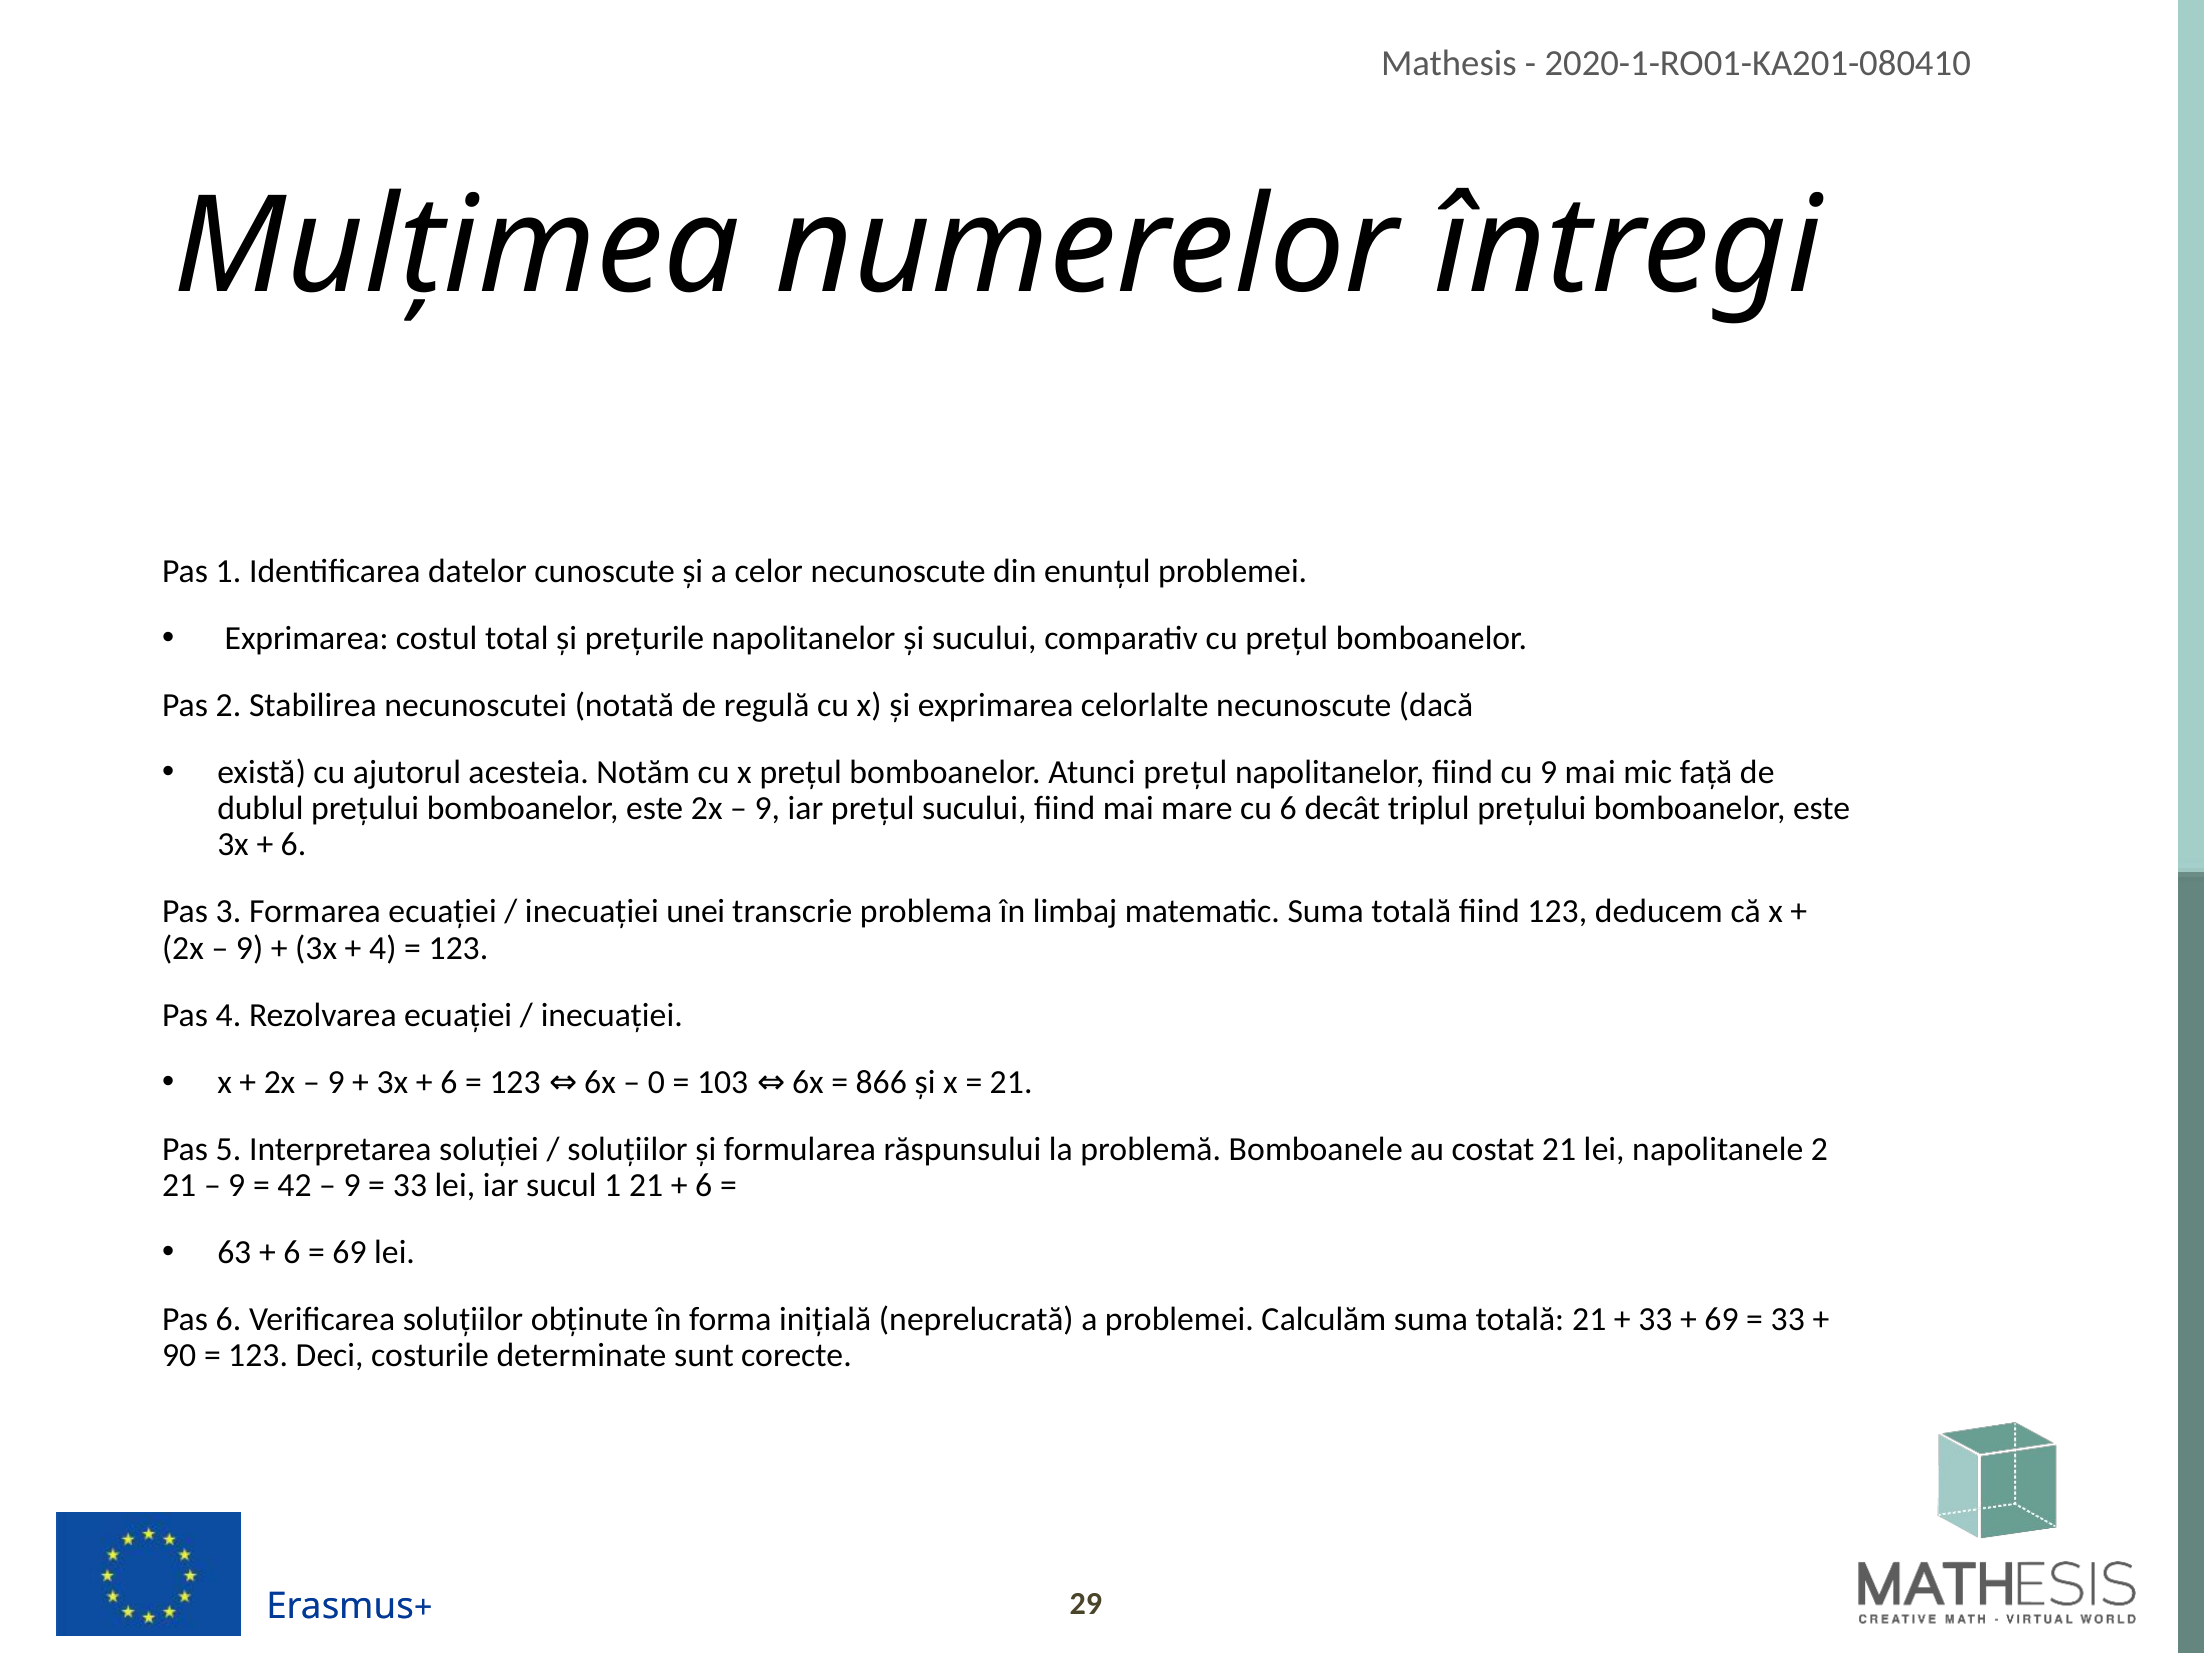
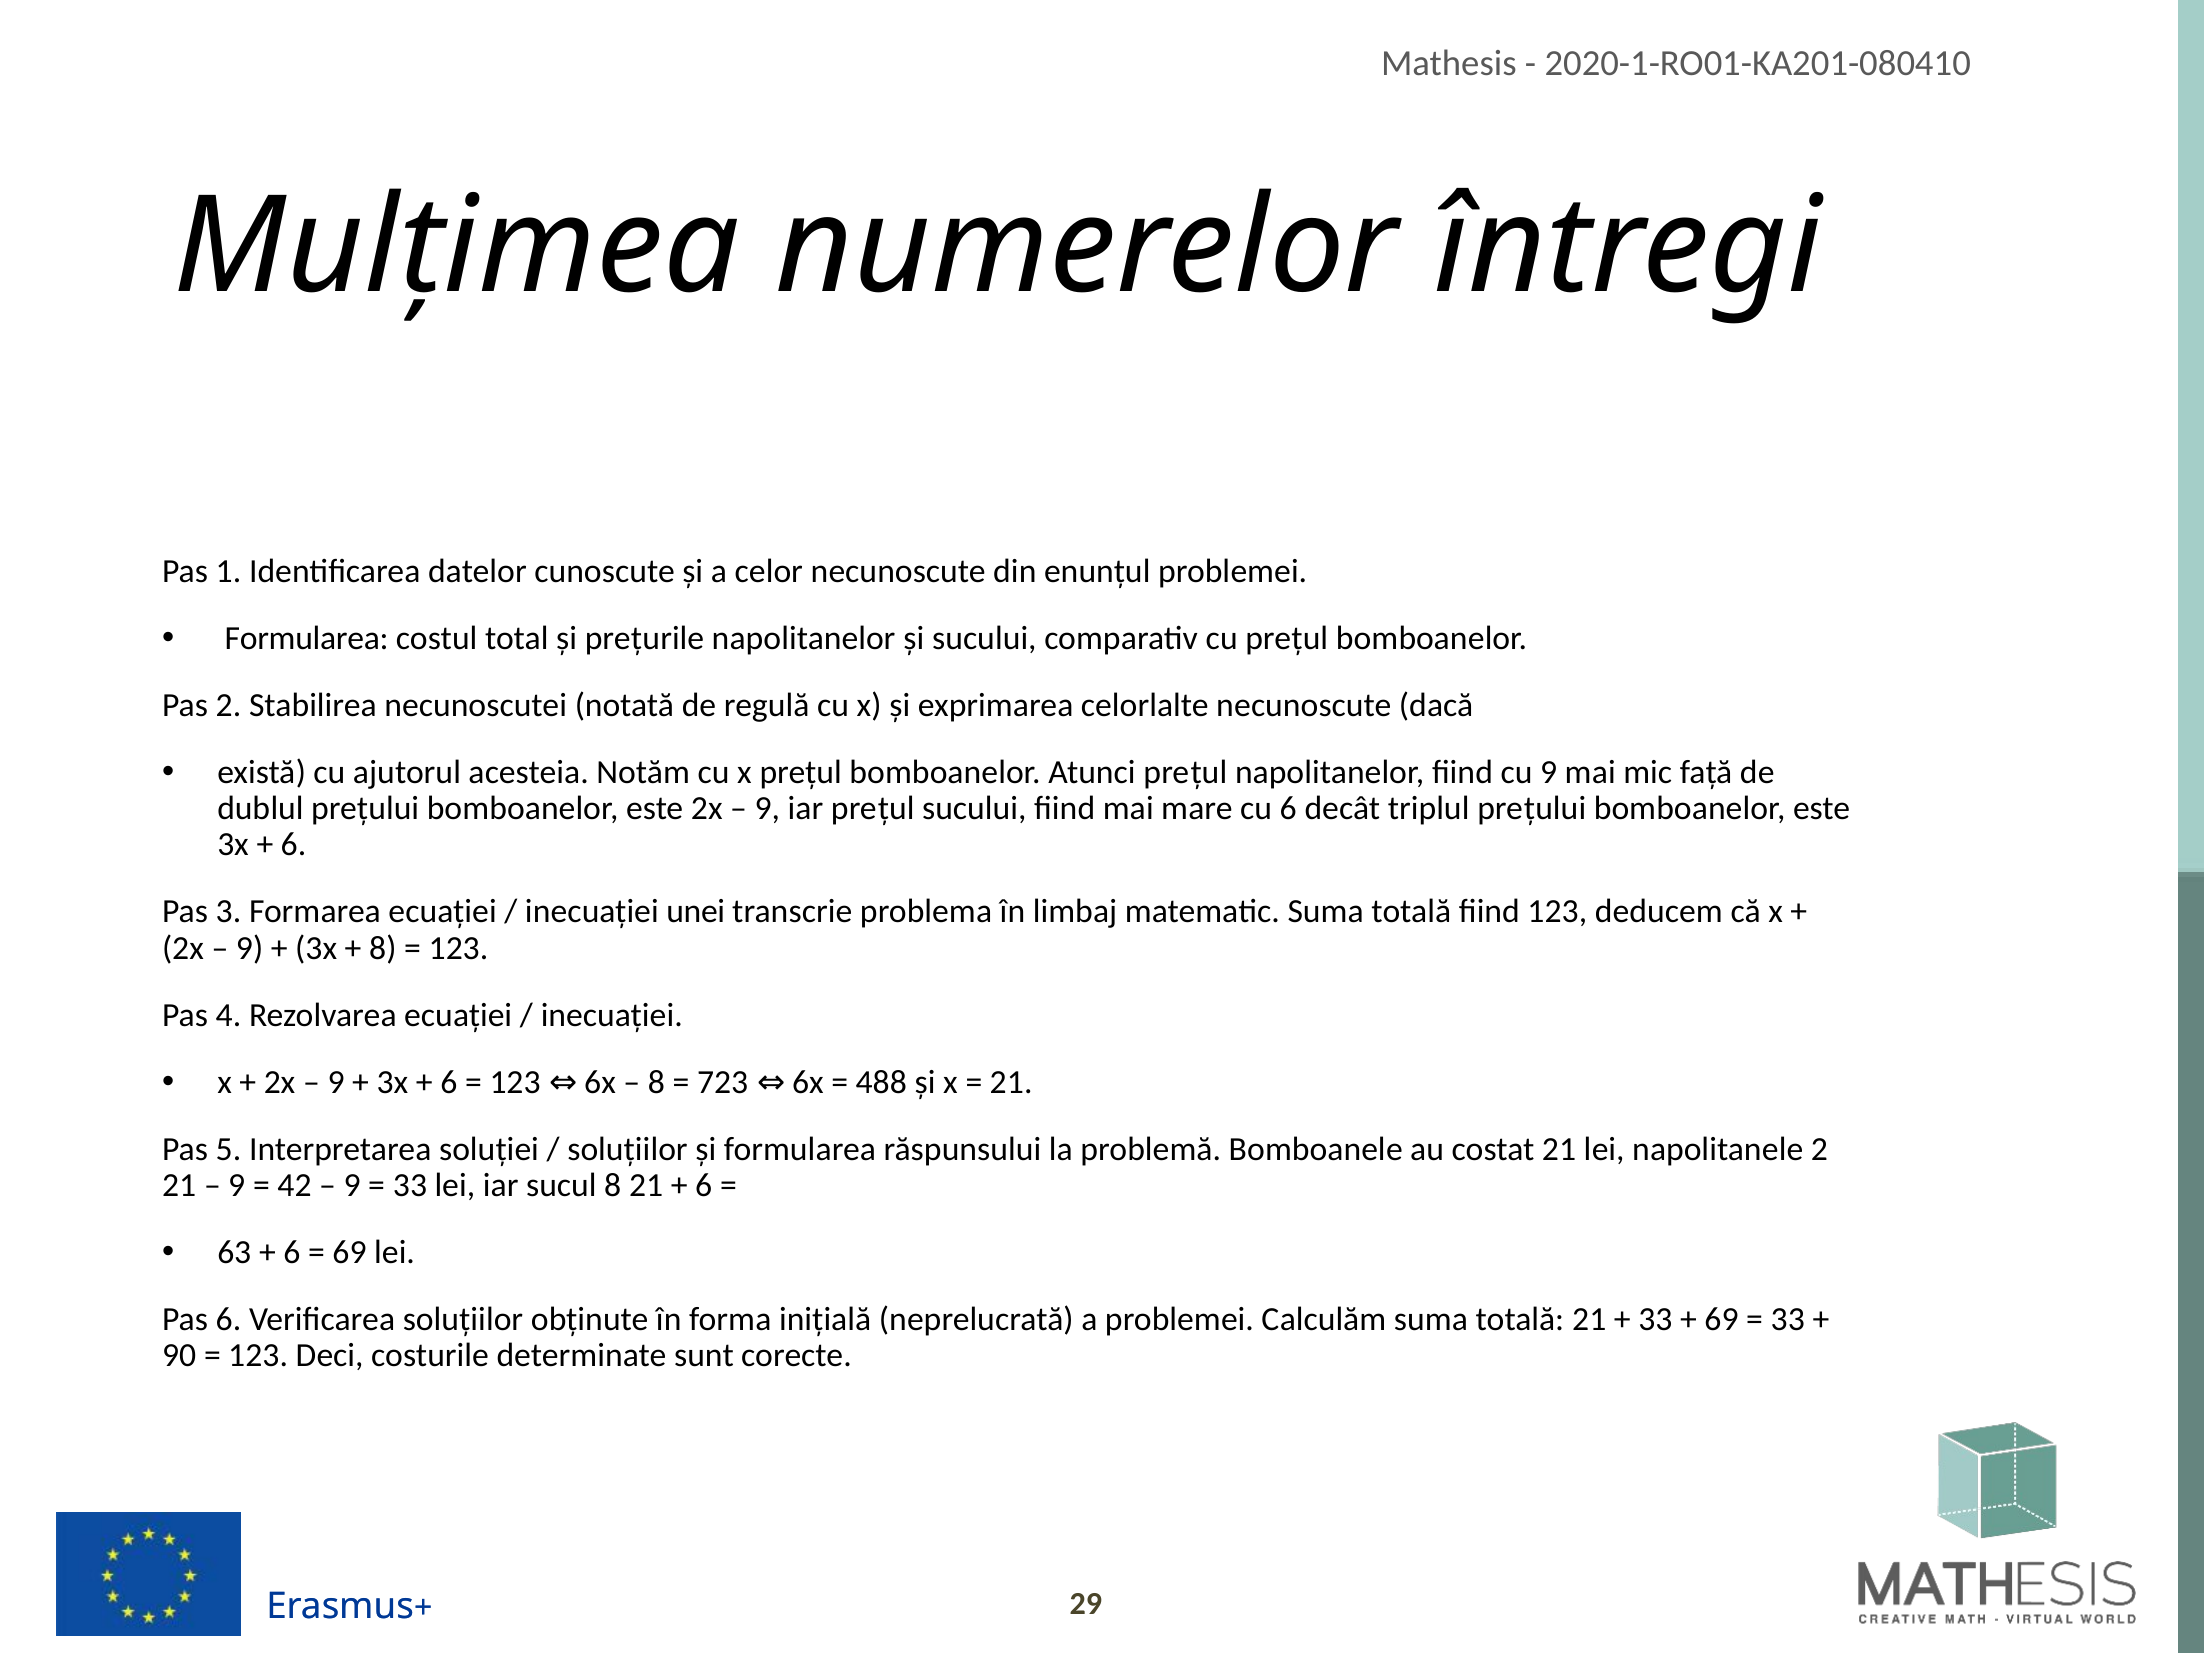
Exprimarea: Exprimarea -> Formularea (307, 638)
4: 4 -> 8 (383, 948)
0: 0 -> 8 (656, 1082)
103: 103 -> 723 (723, 1082)
866: 866 -> 488 (881, 1082)
sucul 1: 1 -> 8 (613, 1185)
